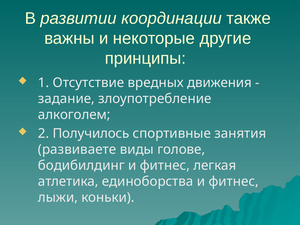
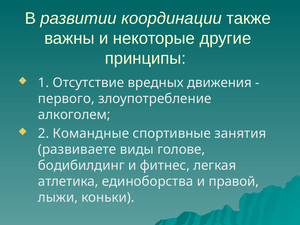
задание: задание -> первого (66, 99)
Получилось: Получилось -> Командные (91, 133)
единоборства и фитнес: фитнес -> правой (234, 181)
